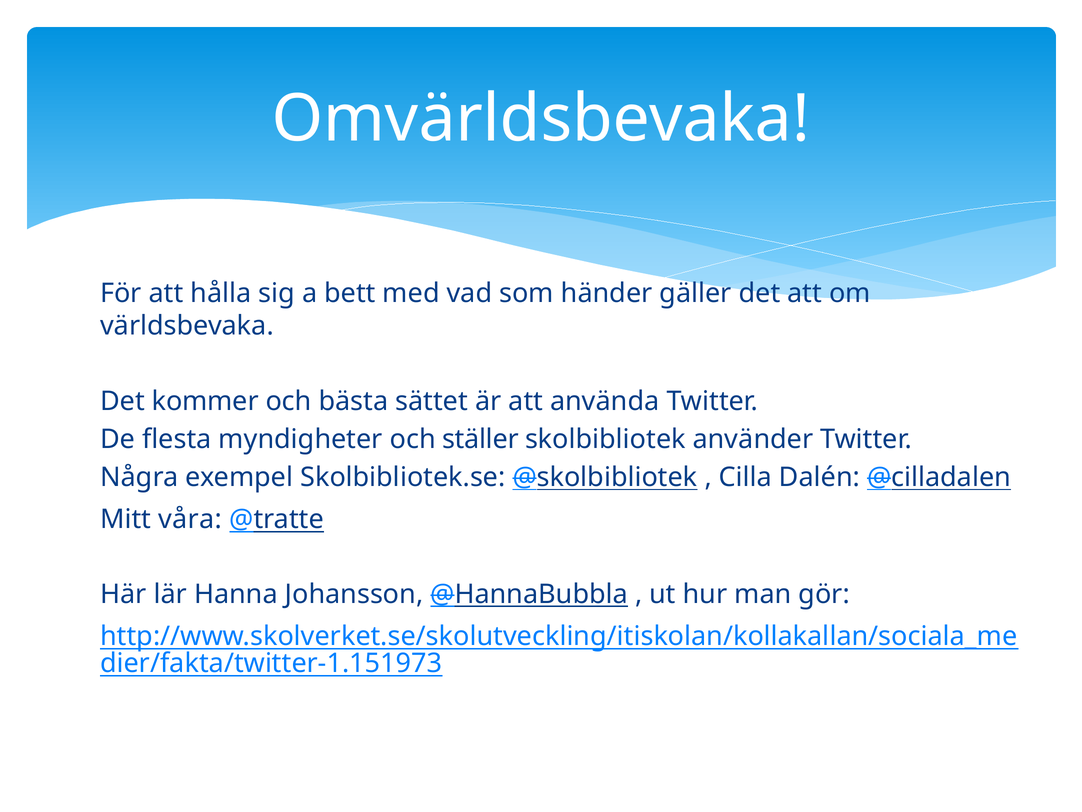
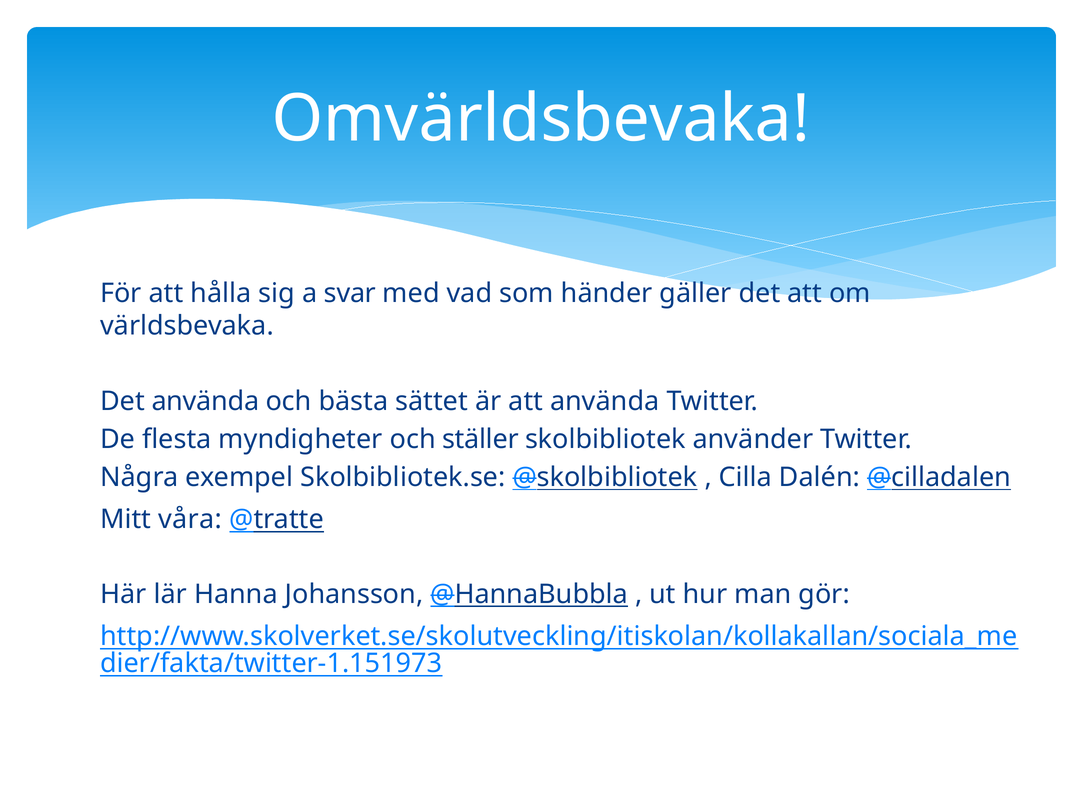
bett: bett -> svar (350, 293)
Det kommer: kommer -> använda (205, 401)
